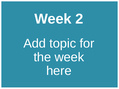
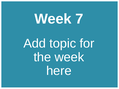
2: 2 -> 7 (79, 19)
